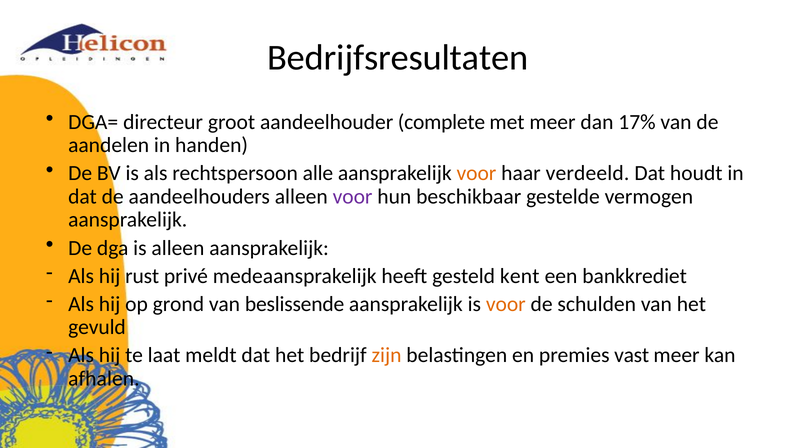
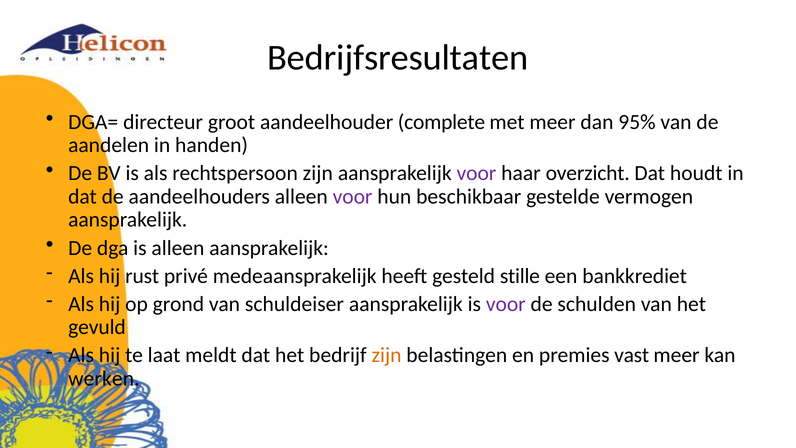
17%: 17% -> 95% (637, 122)
rechtspersoon alle: alle -> zijn (318, 173)
voor colour: orange -> purple (476, 173)
verdeeld: verdeeld -> overzicht (588, 173)
kent: kent -> stille (520, 276)
beslissende: beslissende -> schuldeiser (294, 304)
voor colour: orange -> purple (506, 304)
afhalen: afhalen -> werken (104, 378)
